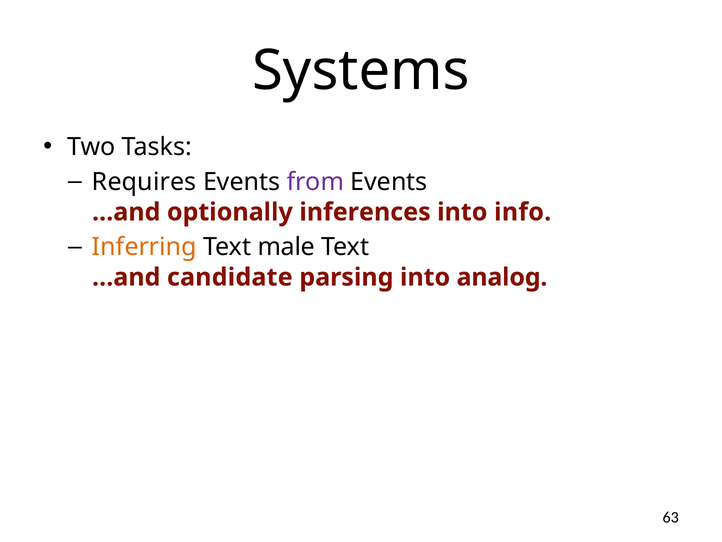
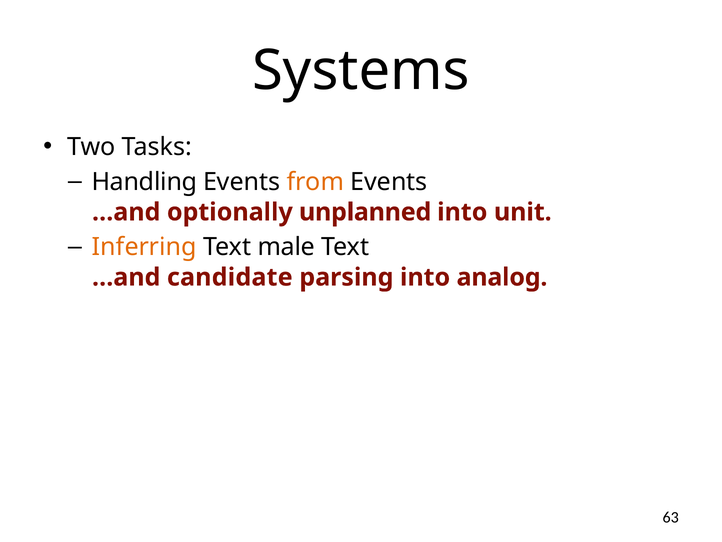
Requires: Requires -> Handling (144, 182)
from colour: purple -> orange (315, 182)
inferences: inferences -> unplanned (365, 212)
info: info -> unit (523, 212)
